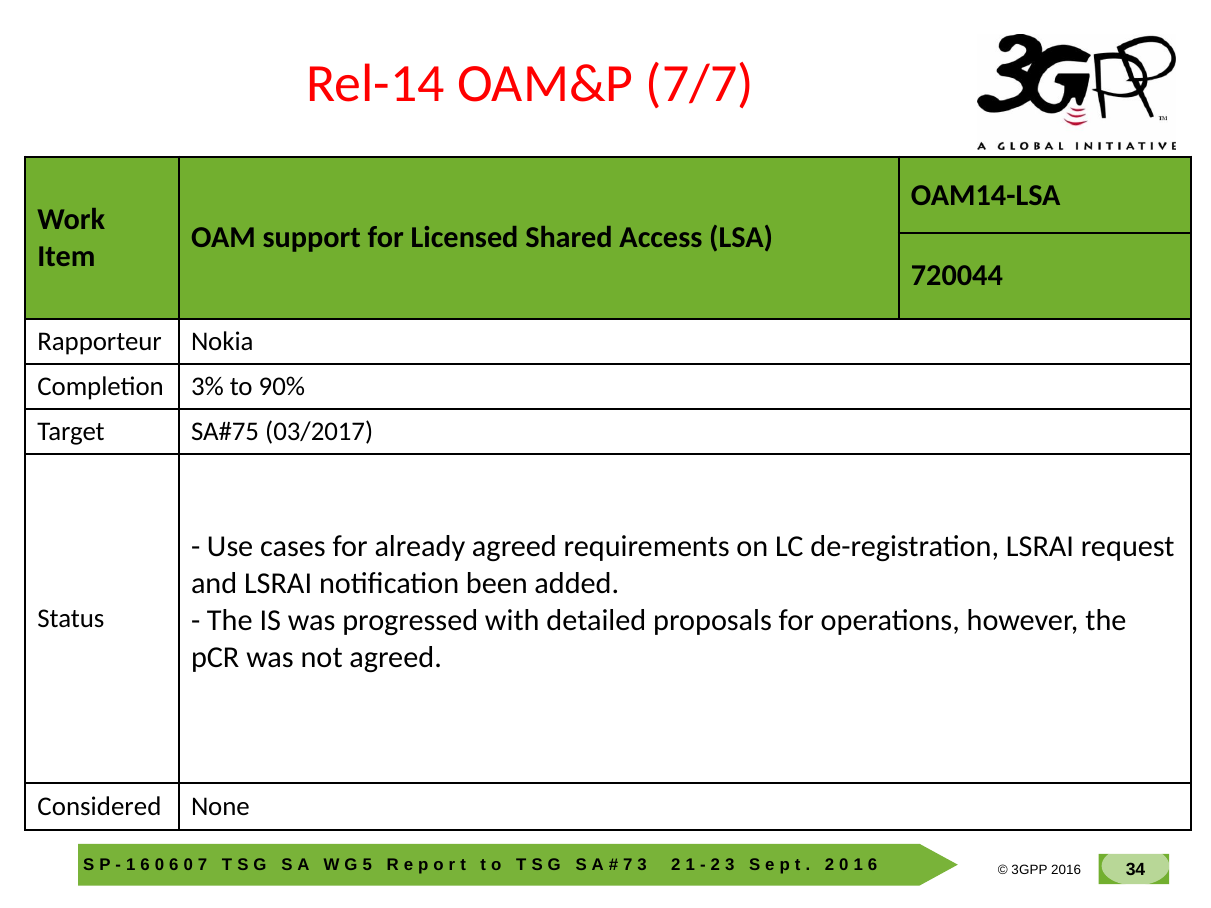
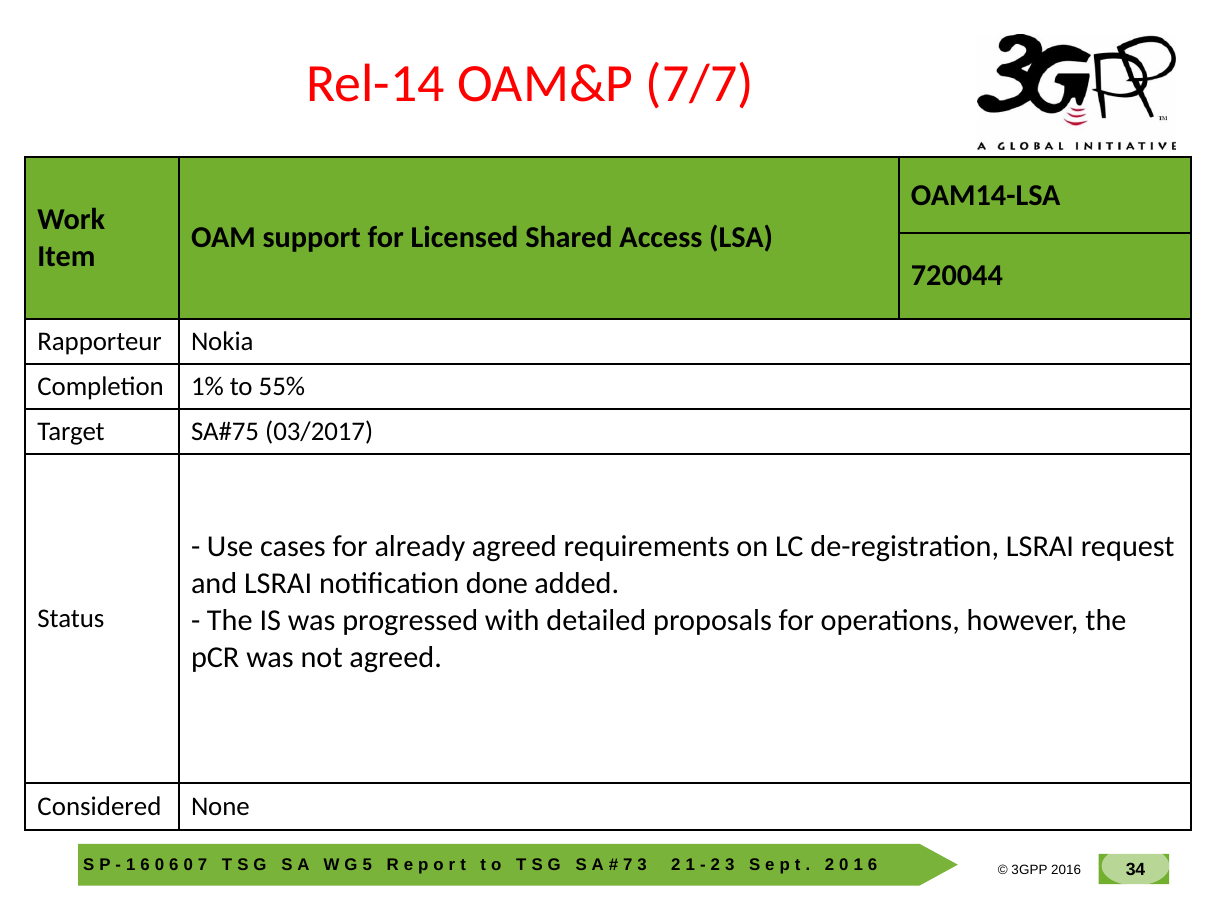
3%: 3% -> 1% (207, 387)
90%: 90% -> 55% (282, 387)
been: been -> done (497, 584)
